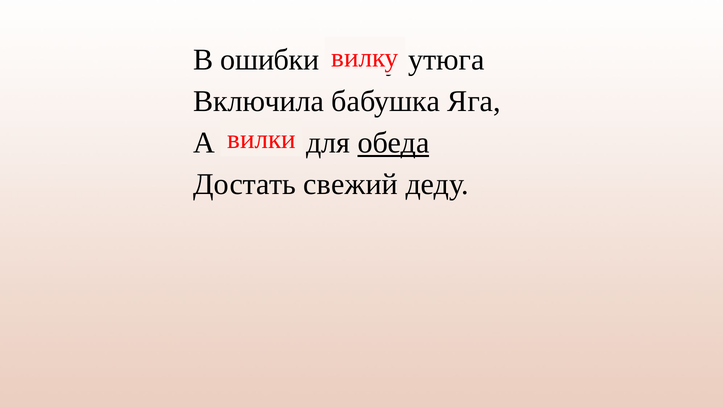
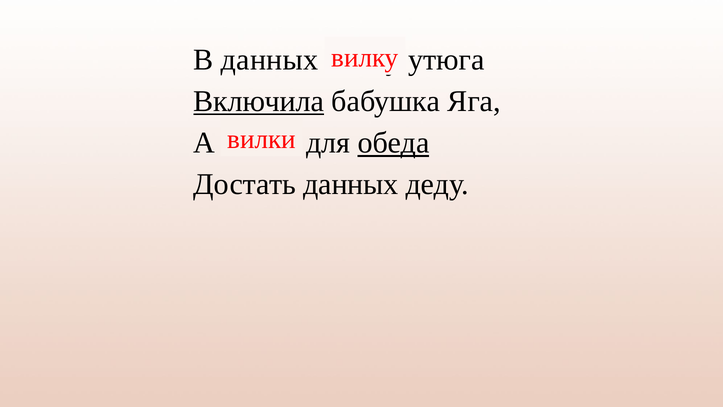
В ошибки: ошибки -> данных (270, 60)
Включила underline: none -> present (259, 101)
Достать свежий: свежий -> данных (351, 184)
